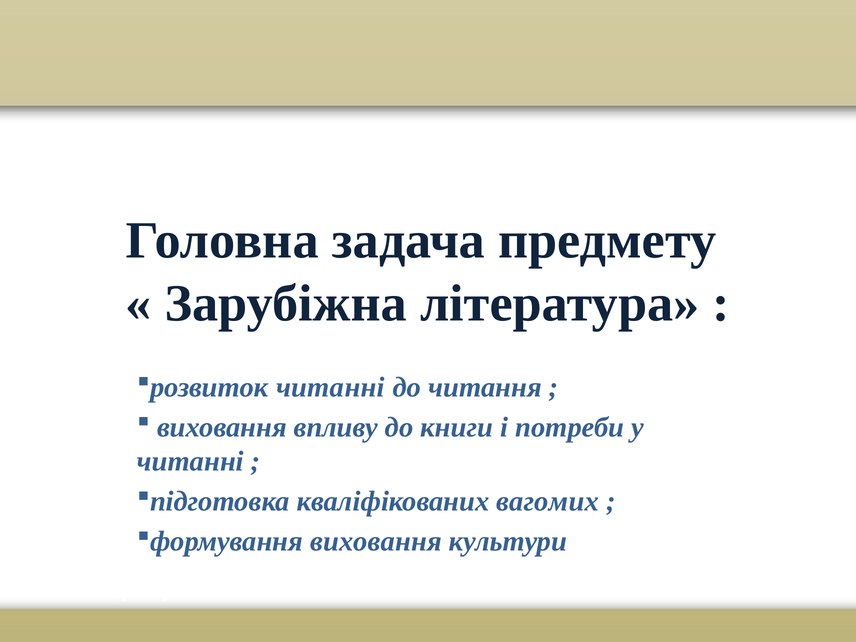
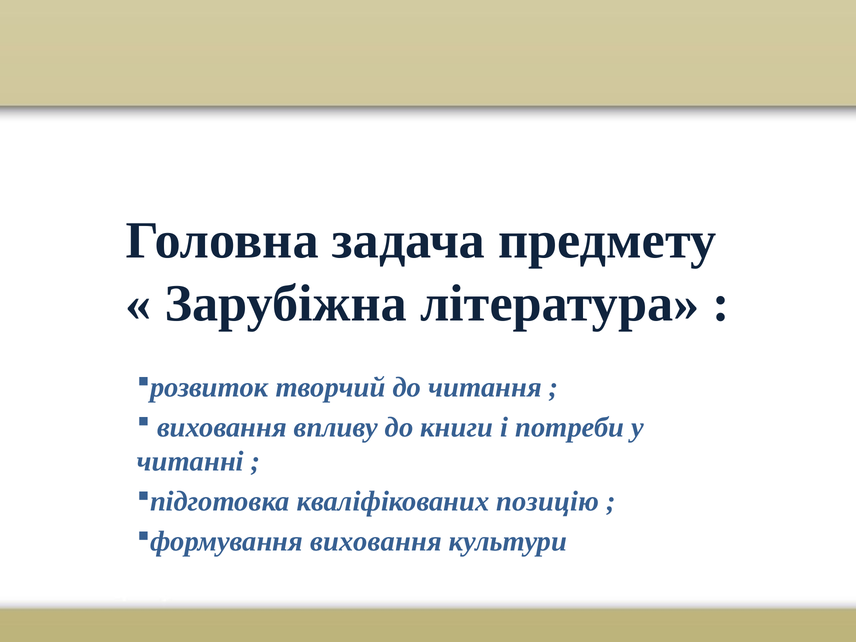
читанні: читанні -> творчий (331, 387)
вагомих: вагомих -> позицію (548, 501)
